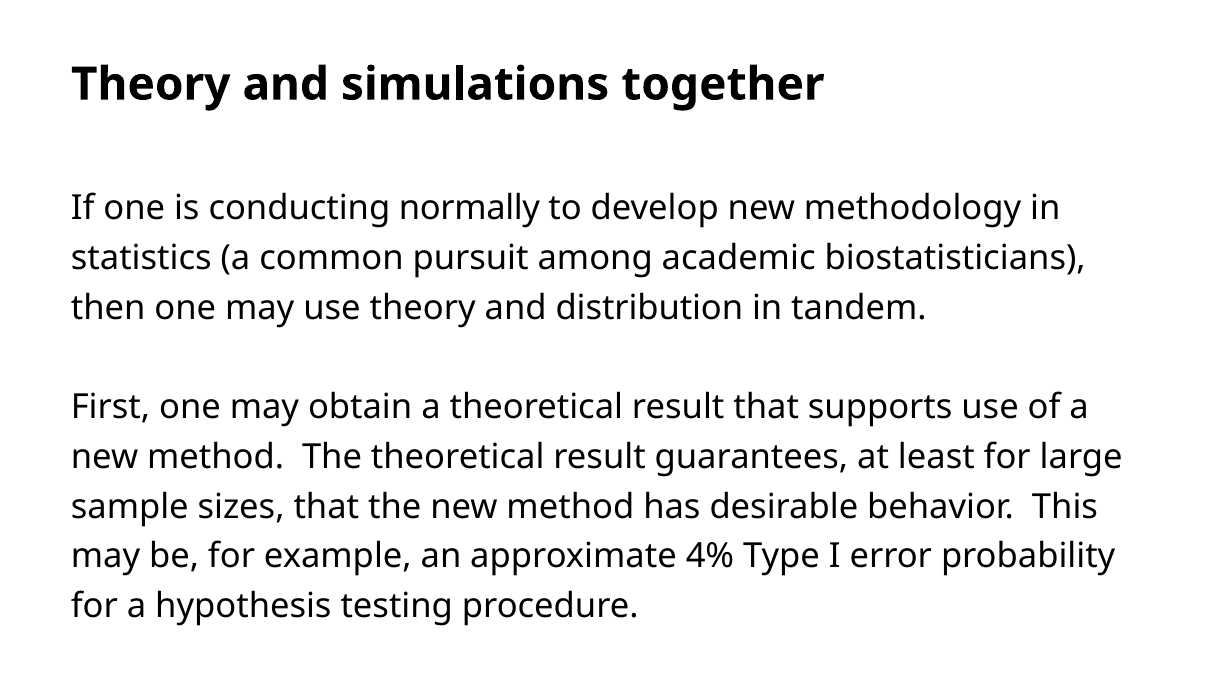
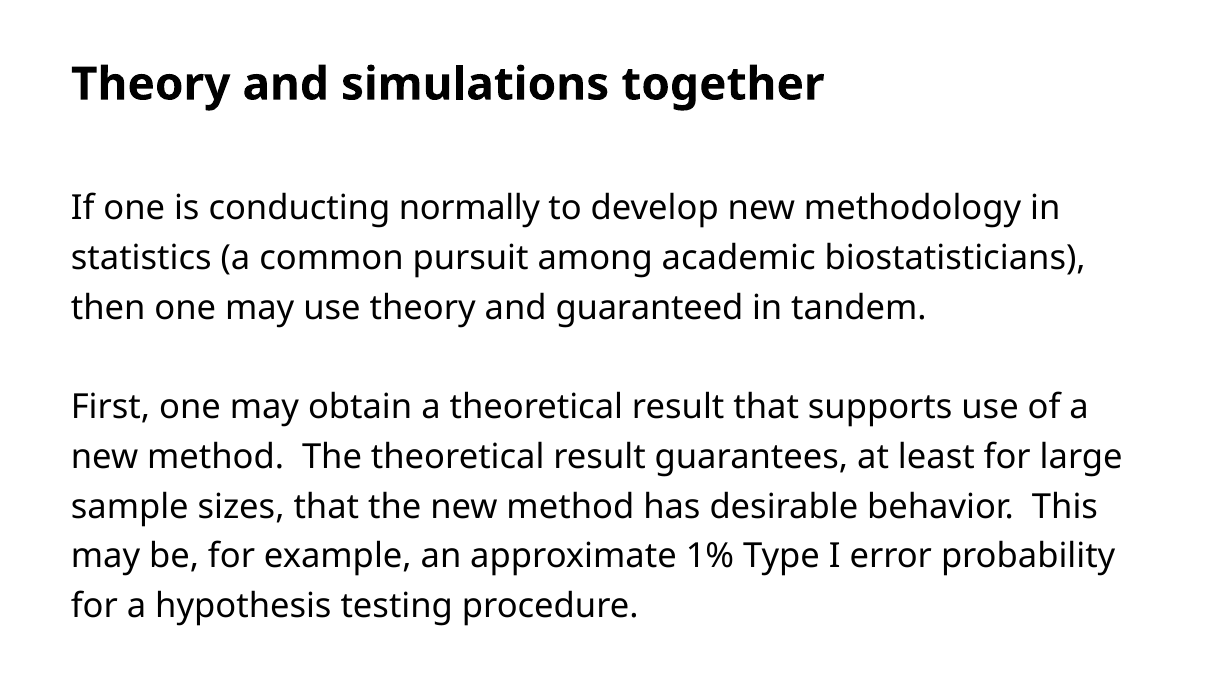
distribution: distribution -> guaranteed (649, 308)
4%: 4% -> 1% (710, 557)
